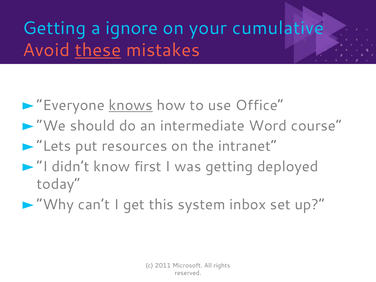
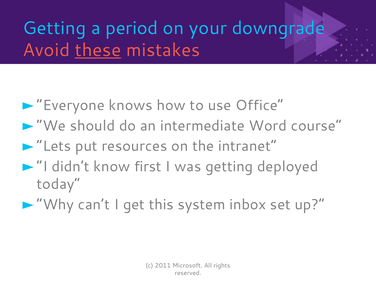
ignore: ignore -> period (132, 28)
cumulative: cumulative -> downgrade (278, 28)
knows underline: present -> none (131, 105)
